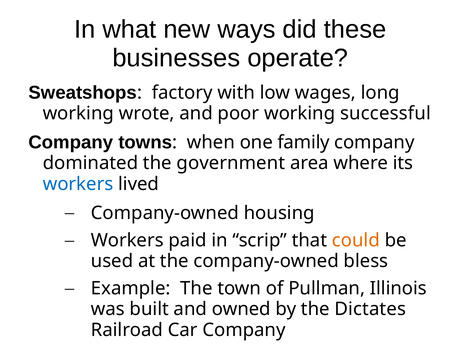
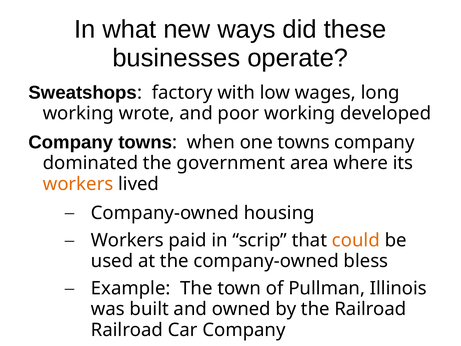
successful: successful -> developed (386, 113)
one family: family -> towns (304, 142)
workers colour: blue -> orange (78, 184)
the Dictates: Dictates -> Railroad (370, 309)
